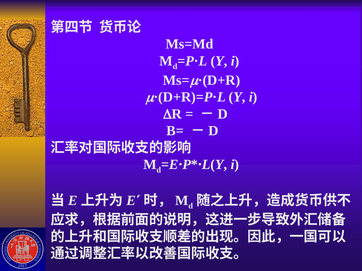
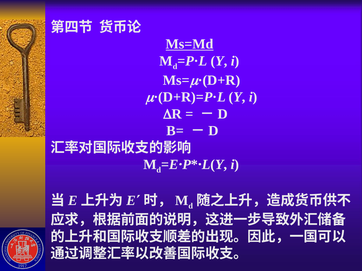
Ms=Md underline: none -> present (190, 44)
